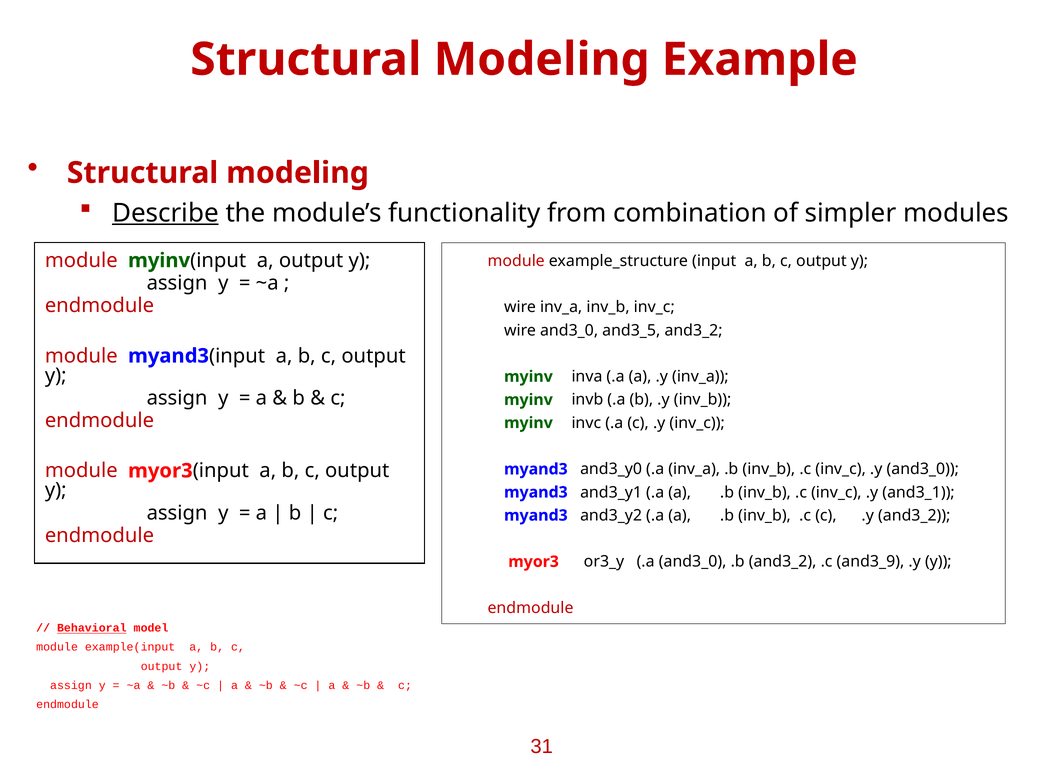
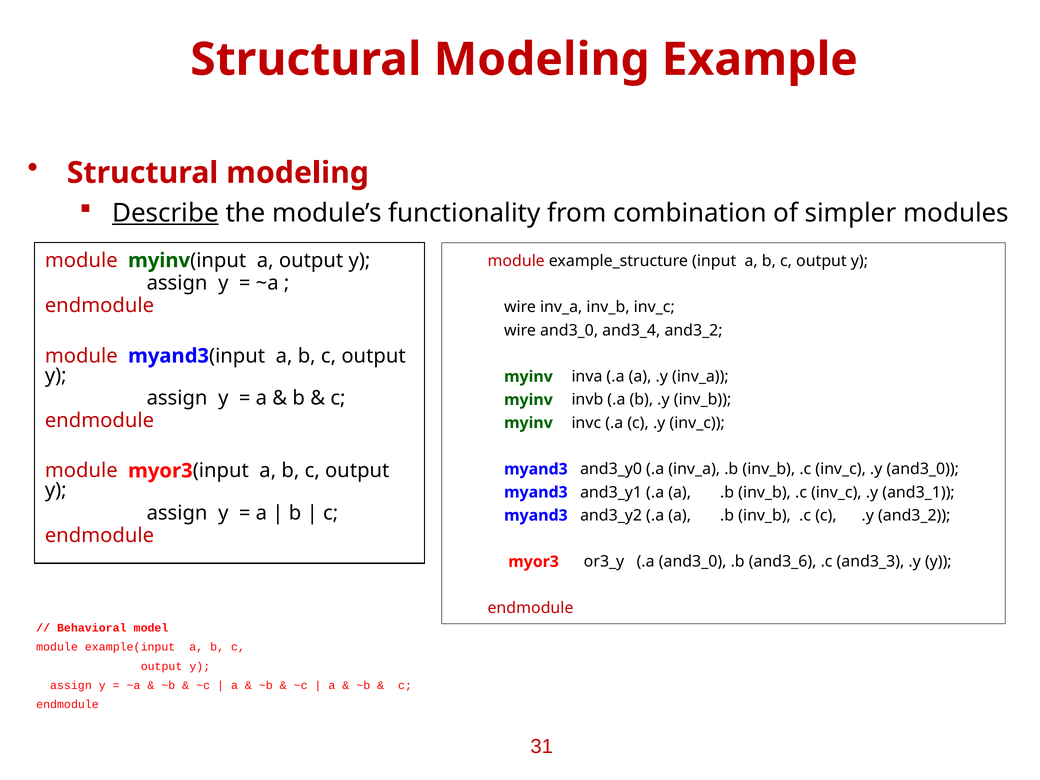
and3_5: and3_5 -> and3_4 (631, 330)
.b and3_2: and3_2 -> and3_6 (783, 562)
and3_9: and3_9 -> and3_3 (870, 562)
Behavioral underline: present -> none (92, 628)
